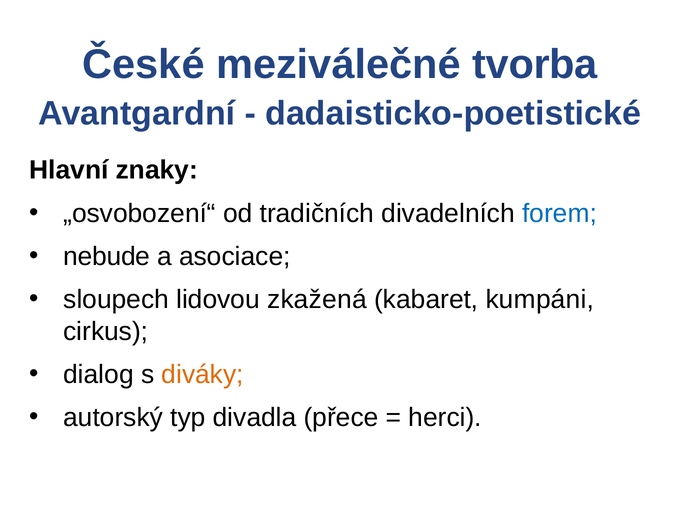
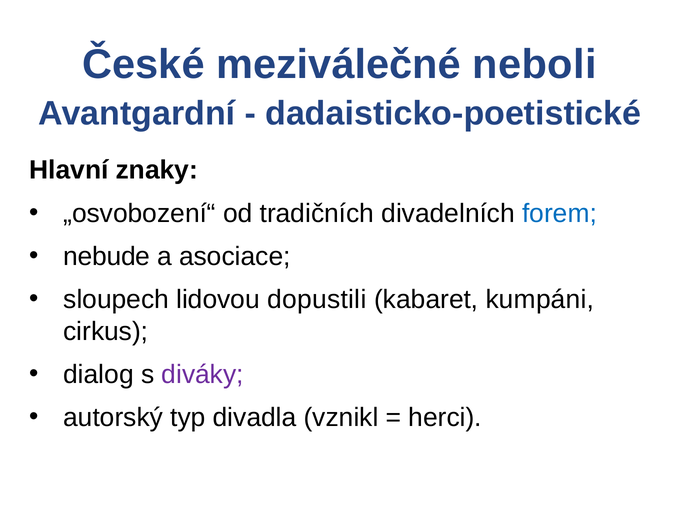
tvorba: tvorba -> neboli (535, 64)
zkažená: zkažená -> dopustili (317, 300)
diváky colour: orange -> purple (203, 374)
přece: přece -> vznikl (341, 417)
